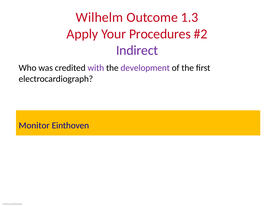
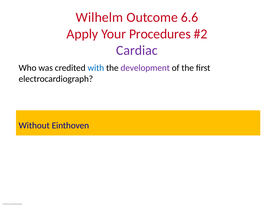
1.3: 1.3 -> 6.6 (190, 17)
Indirect: Indirect -> Cardiac (137, 50)
with colour: purple -> blue (96, 68)
Monitor: Monitor -> Without (34, 125)
